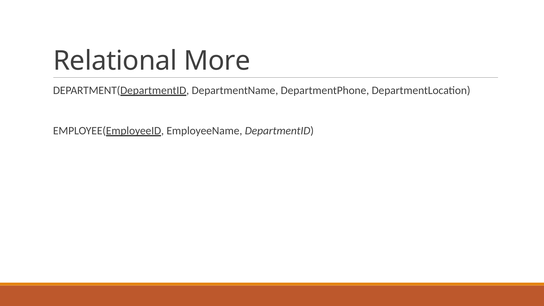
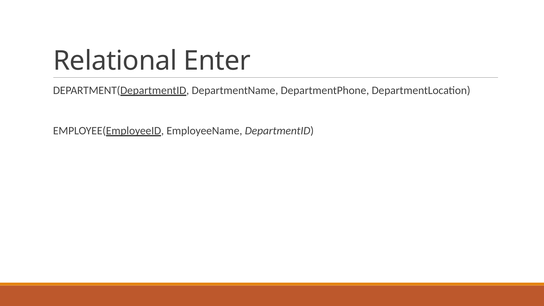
More: More -> Enter (217, 61)
